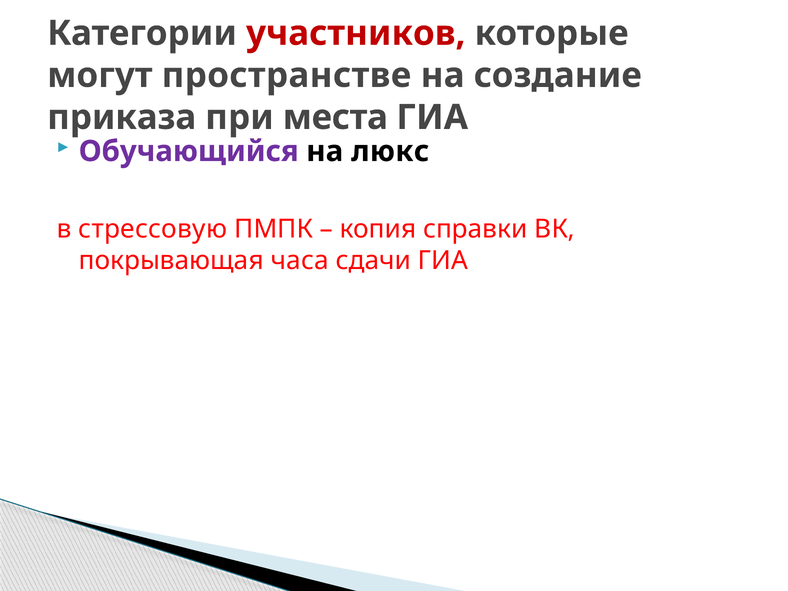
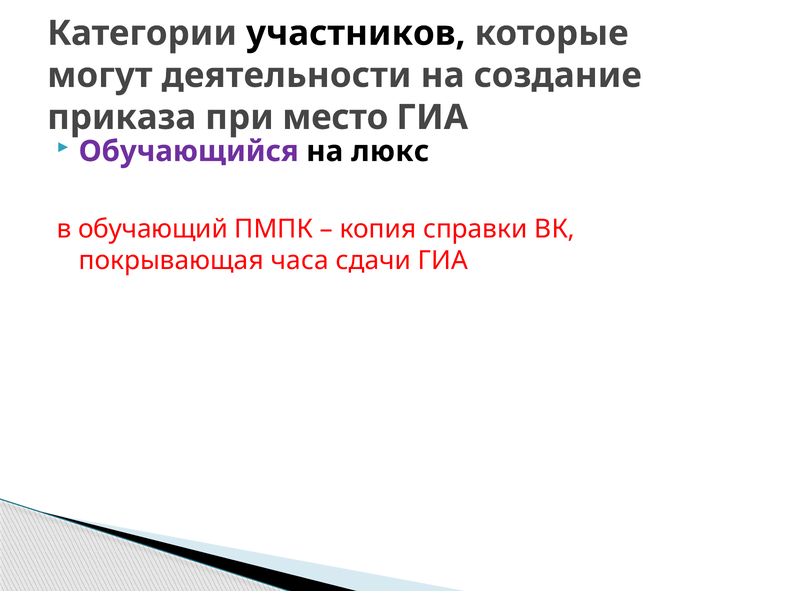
участников colour: red -> black (356, 33)
пространстве: пространстве -> деятельности (287, 75)
места: места -> место (335, 117)
стрессовую: стрессовую -> обучающий (153, 229)
